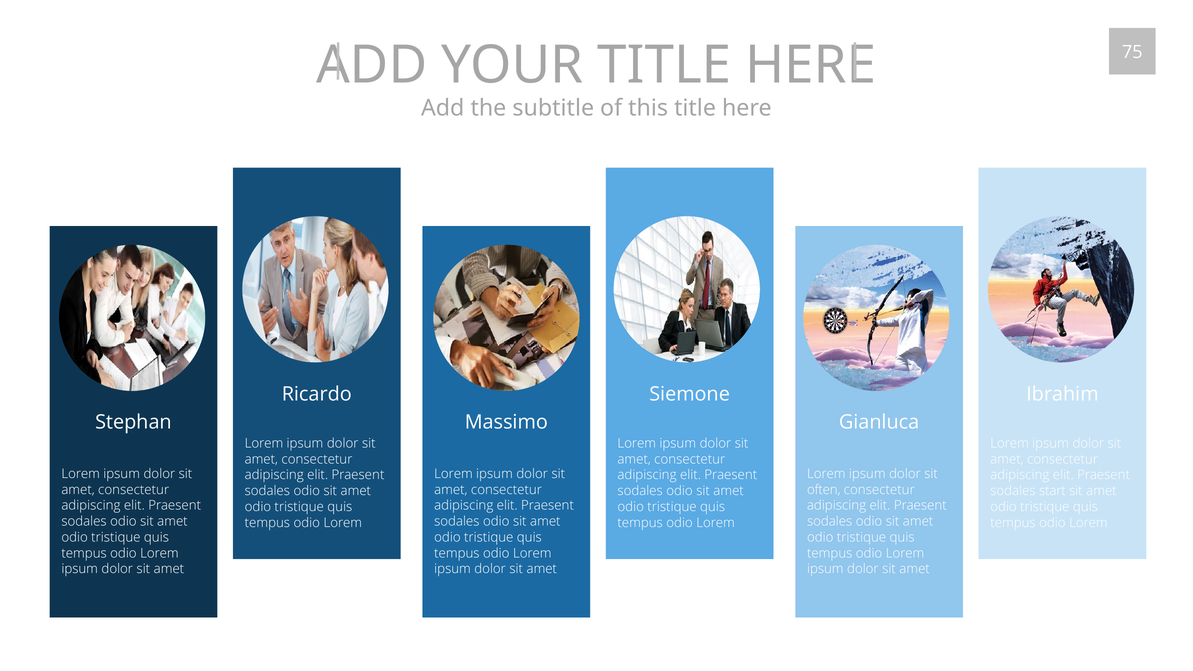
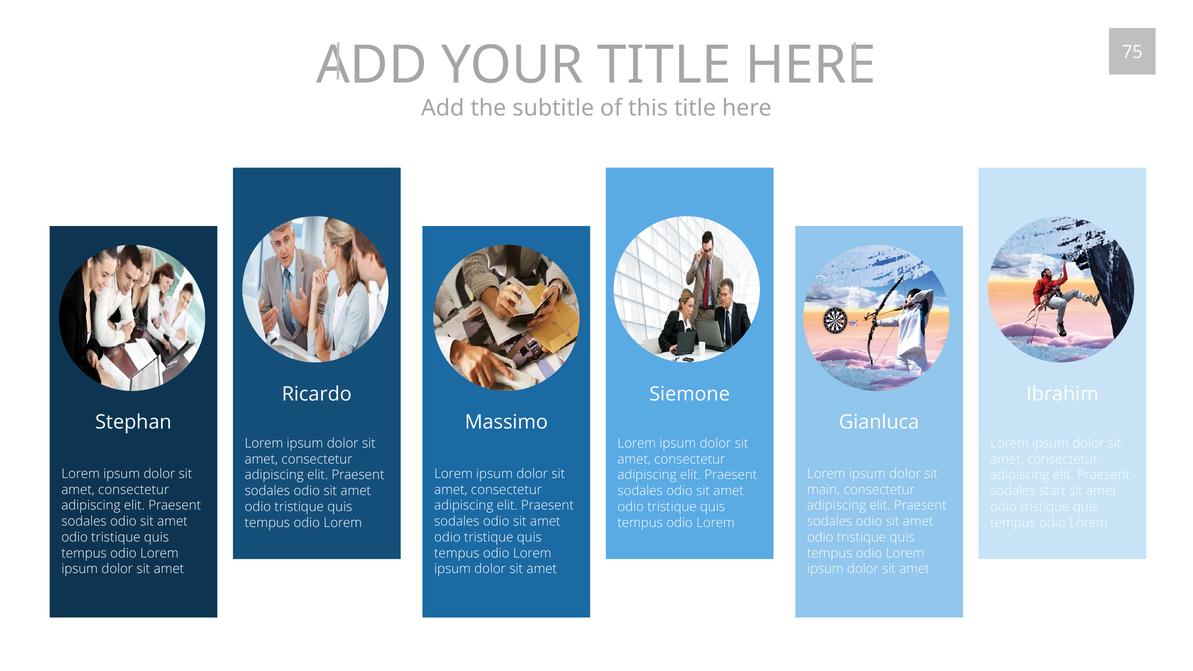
often: often -> main (824, 490)
